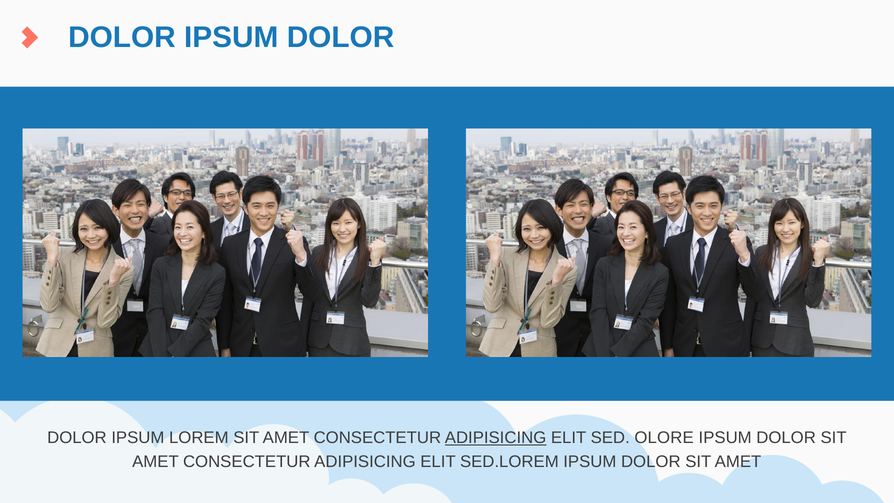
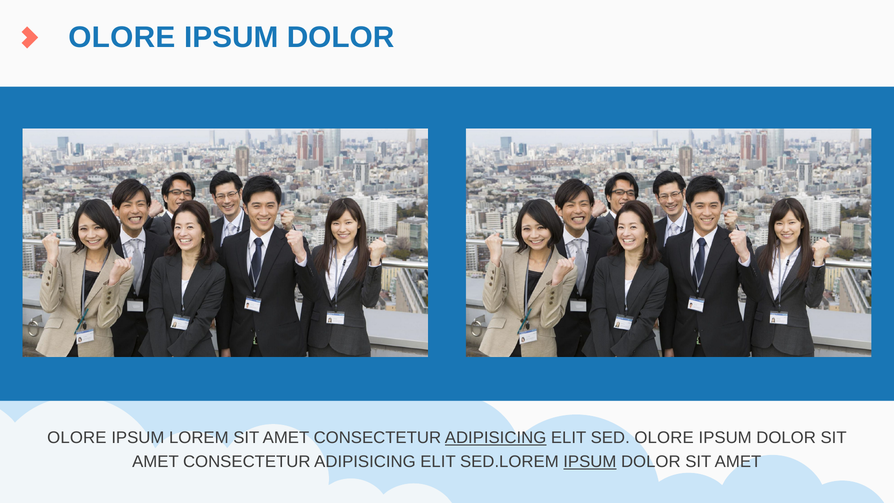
DOLOR: DOLOR -> OLORE (122, 37)
DOLOR: DOLOR -> OLORE (77, 438)
IPSUM underline: none -> present (590, 462)
